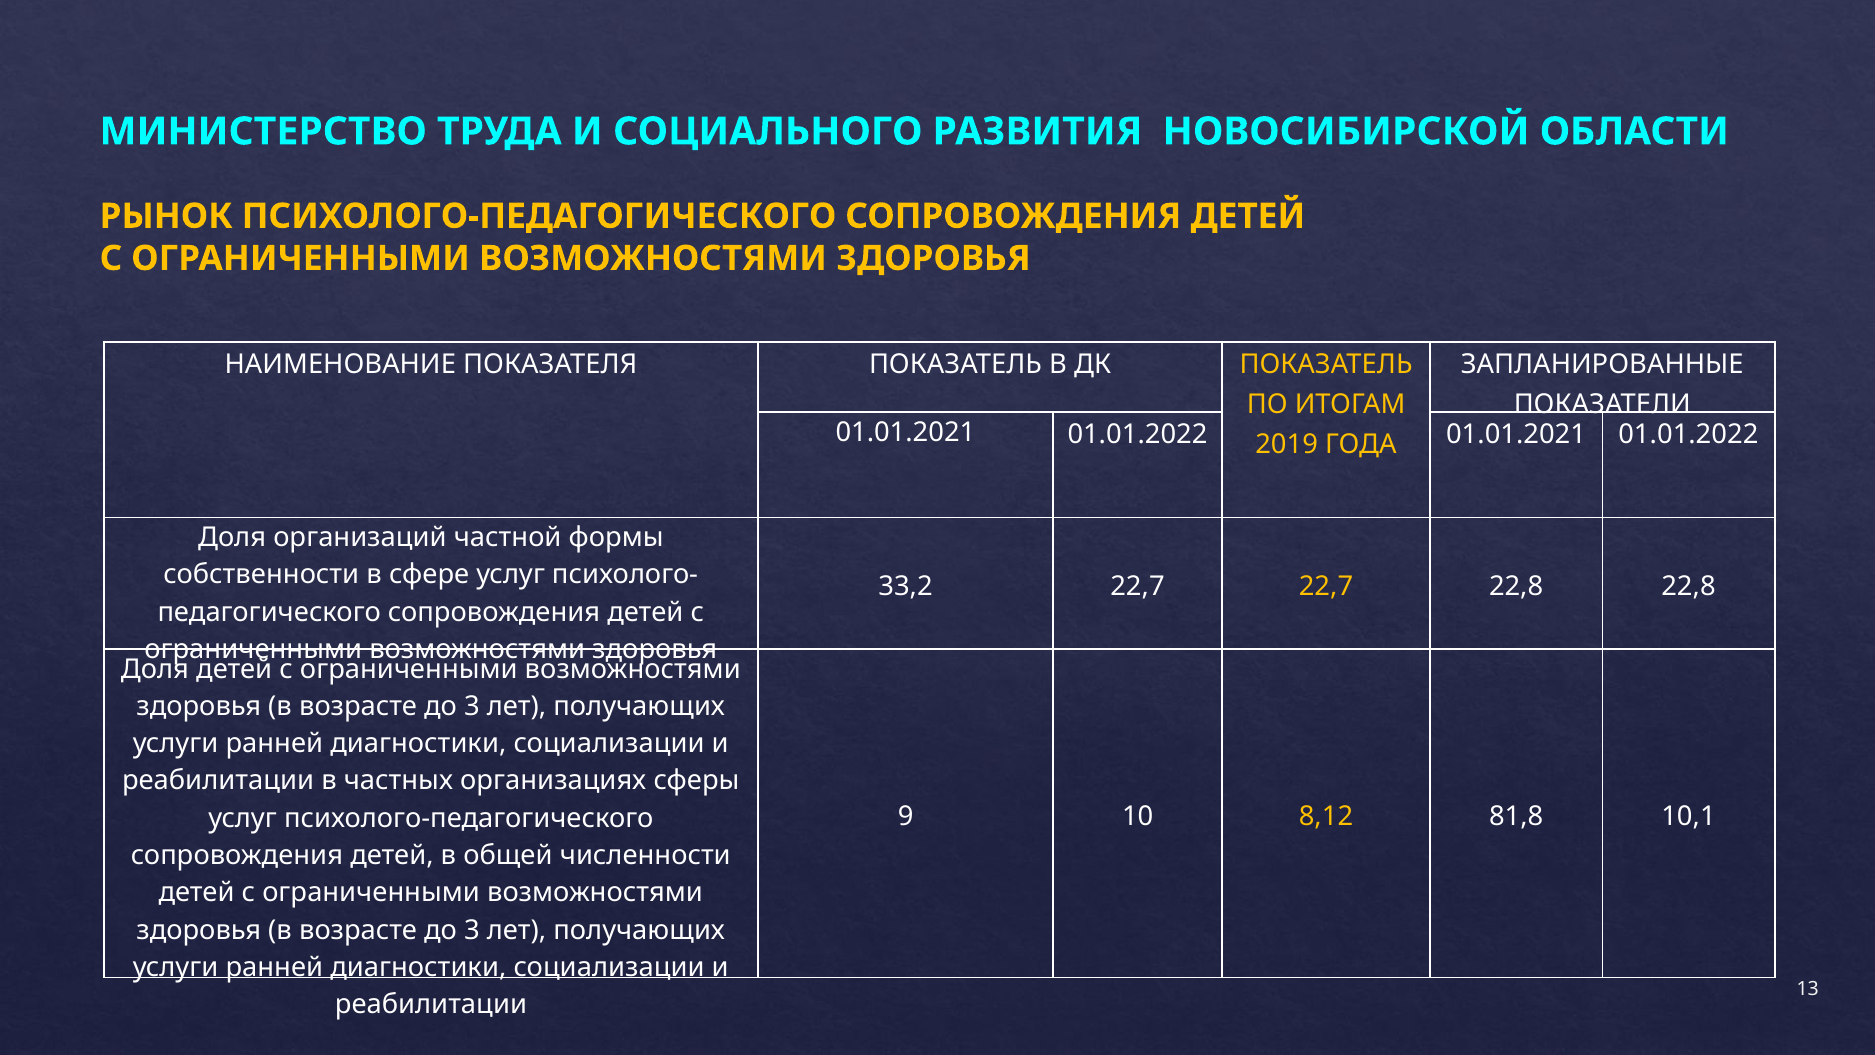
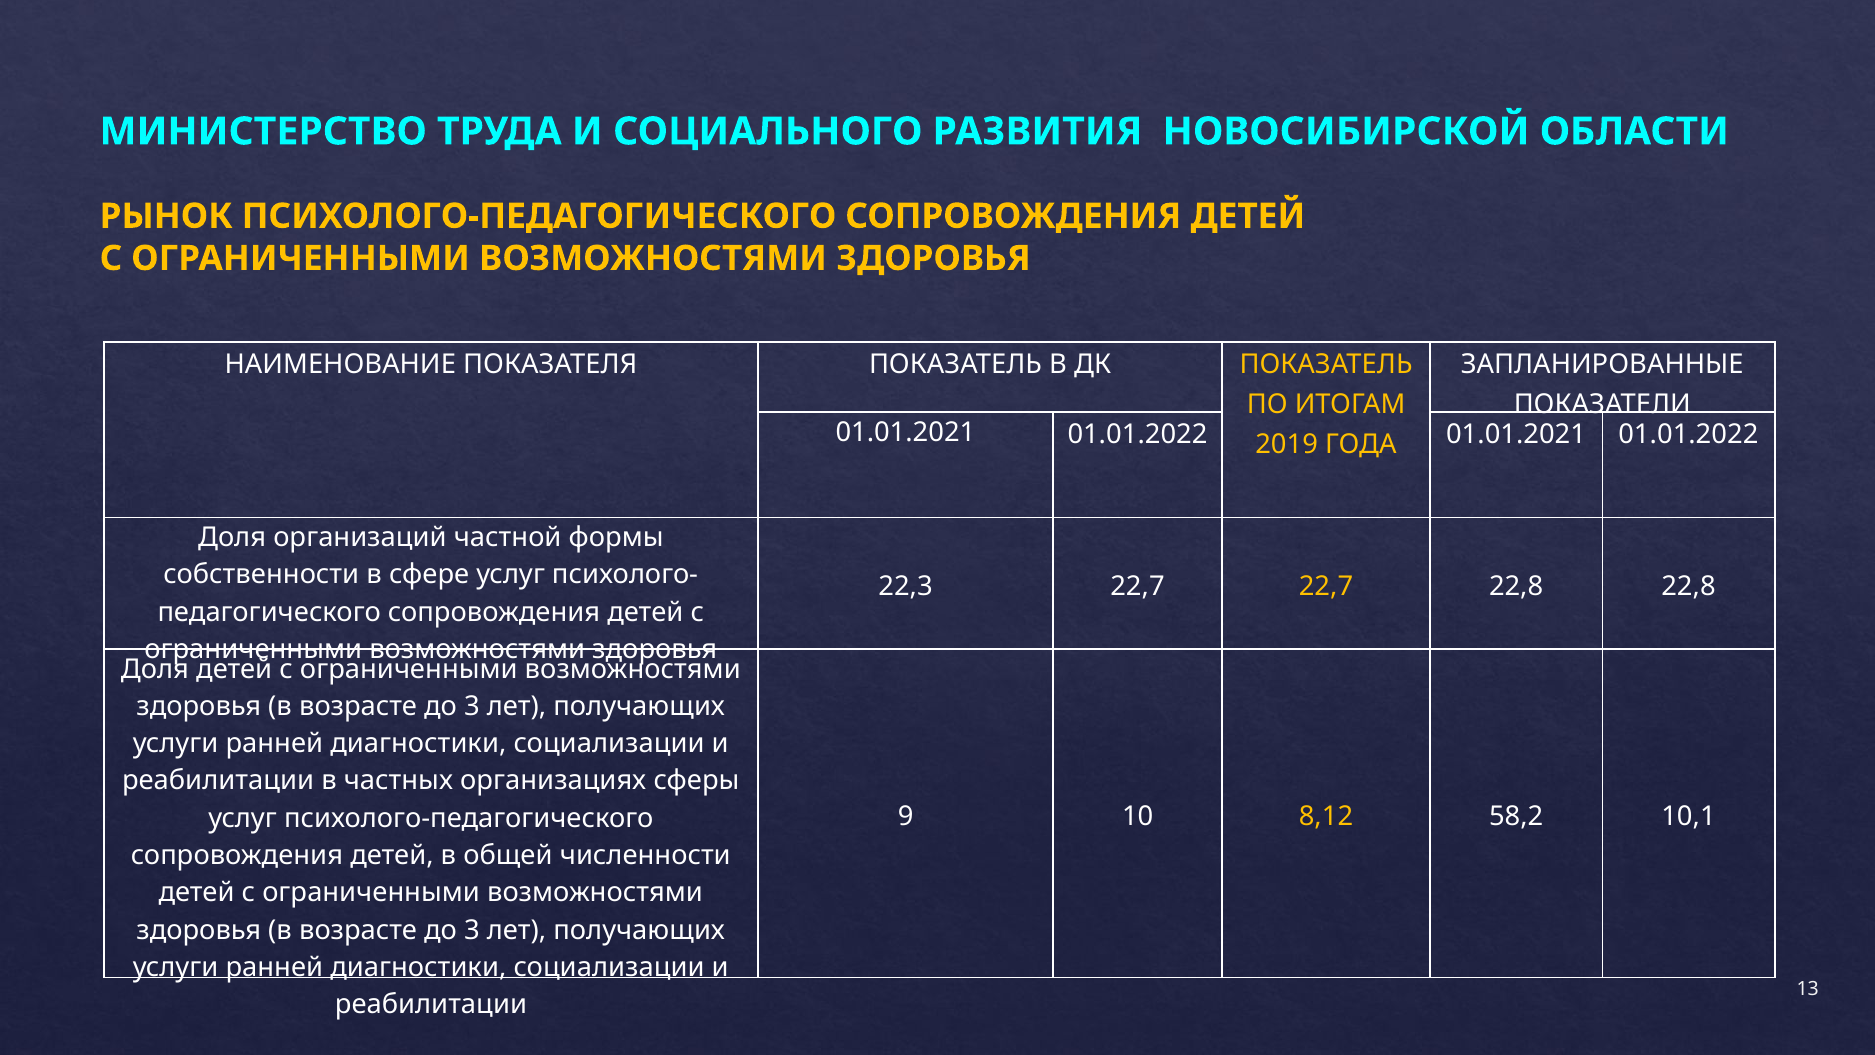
33,2: 33,2 -> 22,3 (906, 586)
81,8: 81,8 -> 58,2 (1516, 816)
